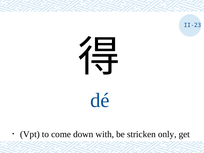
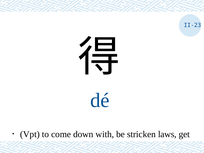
only: only -> laws (167, 134)
